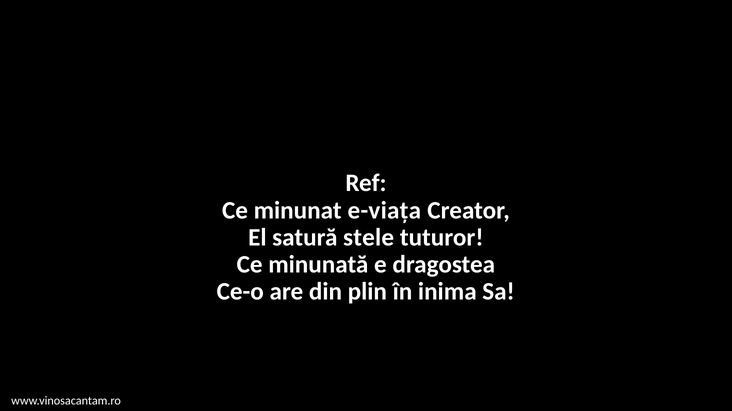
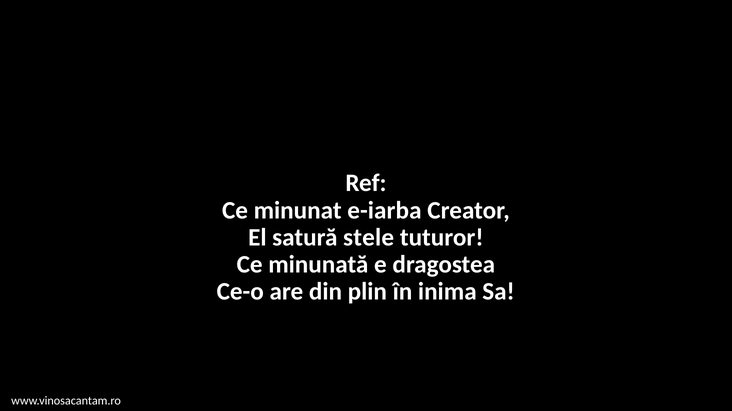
e-viața: e-viața -> e-iarba (384, 211)
